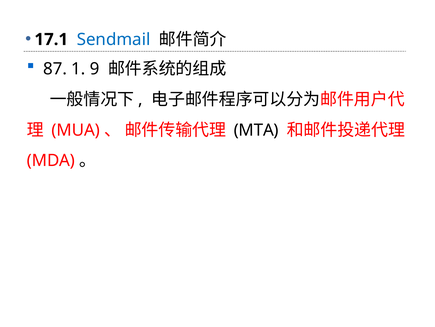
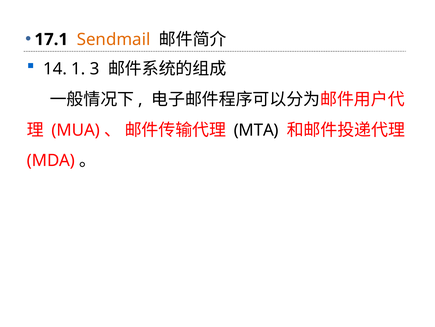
Sendmail colour: blue -> orange (114, 39)
87: 87 -> 14 (55, 69)
9: 9 -> 3 (95, 69)
